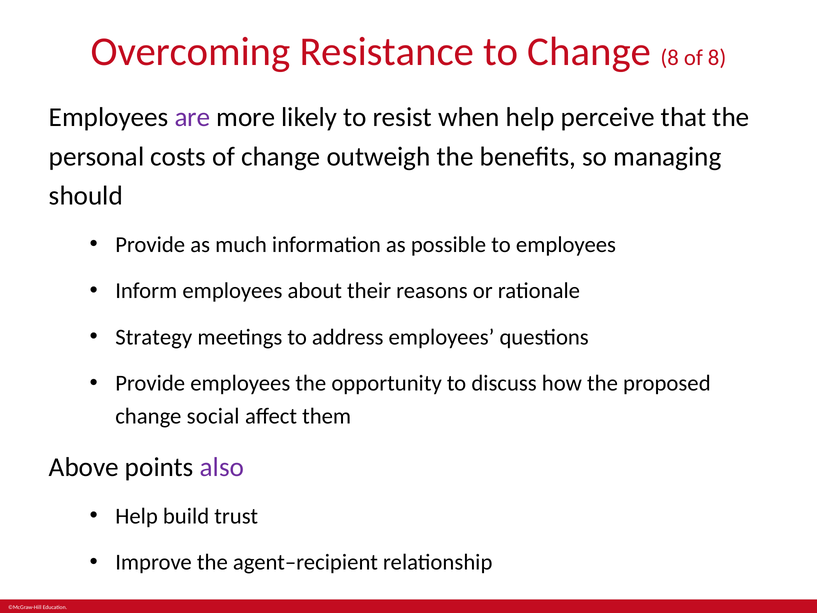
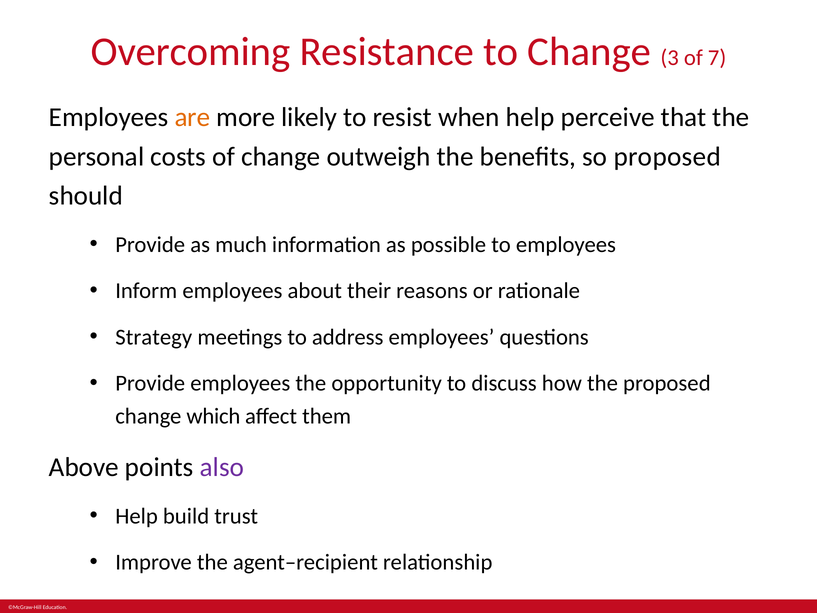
Change 8: 8 -> 3 (670, 58)
of 8: 8 -> 7 (717, 58)
are colour: purple -> orange (192, 117)
so managing: managing -> proposed (667, 157)
social: social -> which (213, 416)
